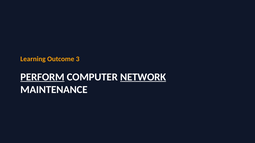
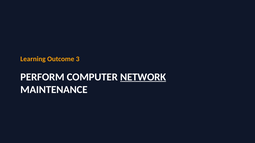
PERFORM underline: present -> none (42, 77)
